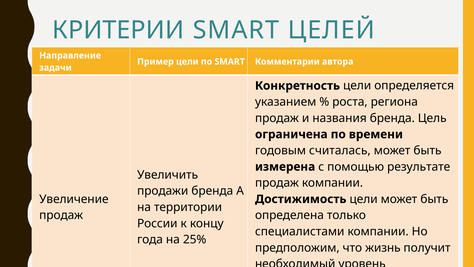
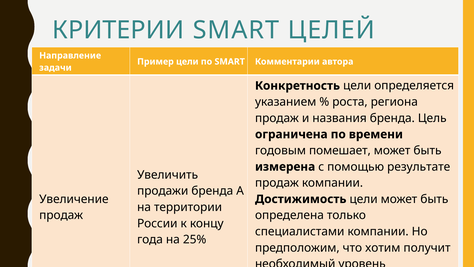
считалась: считалась -> помешает (340, 150)
жизнь: жизнь -> хотим (383, 247)
